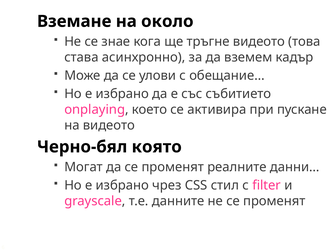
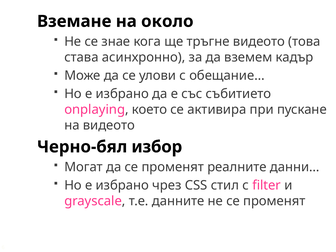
която: която -> избор (157, 147)
